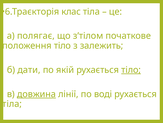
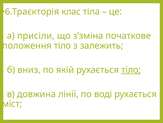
полягає: полягає -> присіли (36, 36)
з’тілом: з’тілом -> з’зміна (88, 36)
дати: дати -> вниз (29, 69)
довжина underline: present -> none (36, 94)
тіла: тіла -> міст (12, 103)
